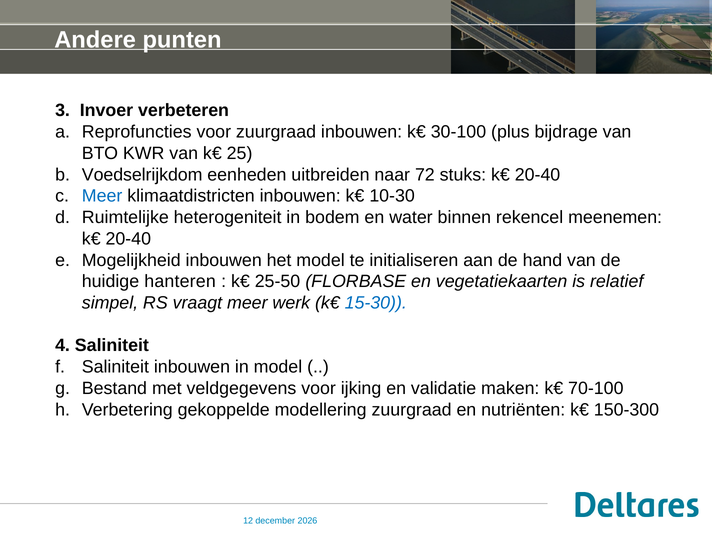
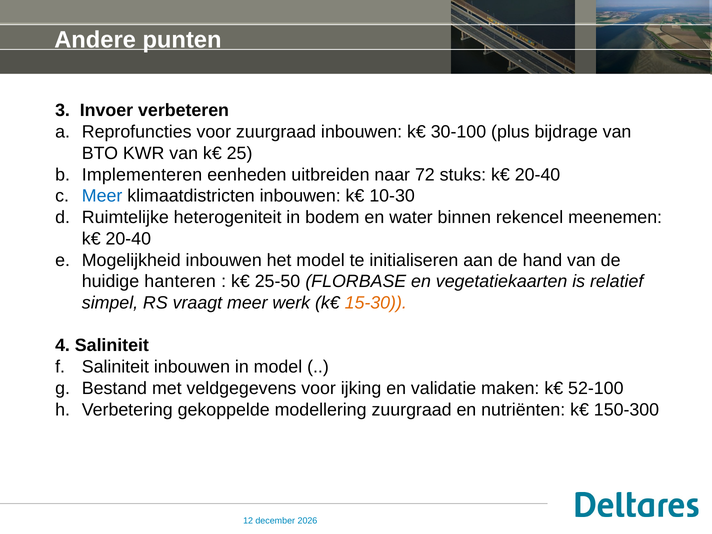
Voedselrijkdom: Voedselrijkdom -> Implementeren (142, 175)
15-30 colour: blue -> orange (376, 303)
70-100: 70-100 -> 52-100 (596, 388)
